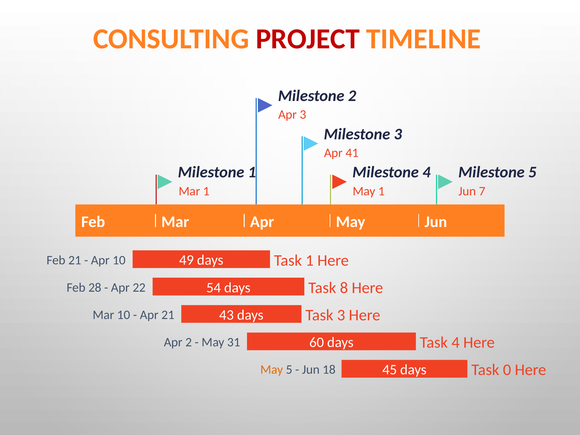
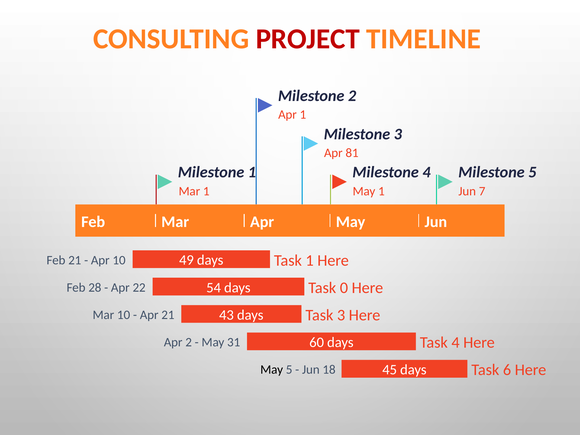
Apr 3: 3 -> 1 (303, 115)
41: 41 -> 81 (352, 153)
8: 8 -> 0 (344, 288)
May colour: orange -> black (272, 370)
0: 0 -> 6 (507, 370)
